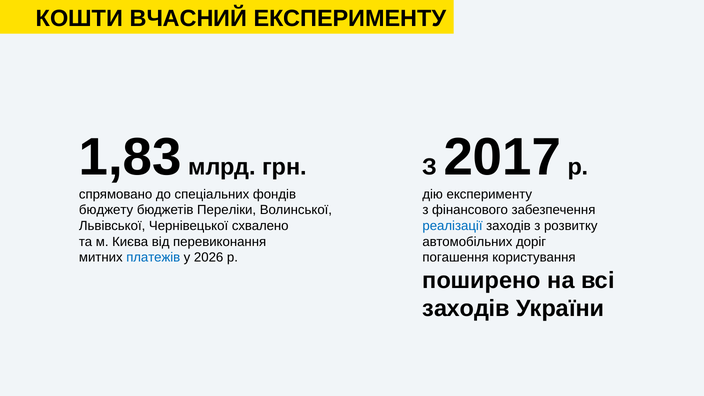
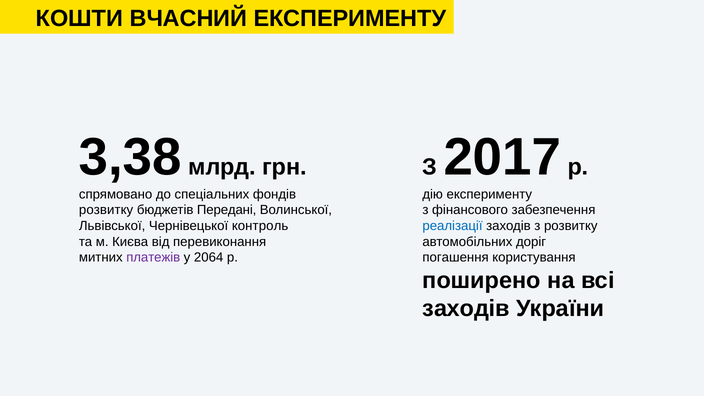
1,83: 1,83 -> 3,38 (130, 157)
бюджету: бюджету -> розвитку (106, 210)
Переліки: Переліки -> Передані (227, 210)
схвалено: схвалено -> контроль (260, 226)
платежів colour: blue -> purple (153, 258)
2026: 2026 -> 2064 (209, 258)
